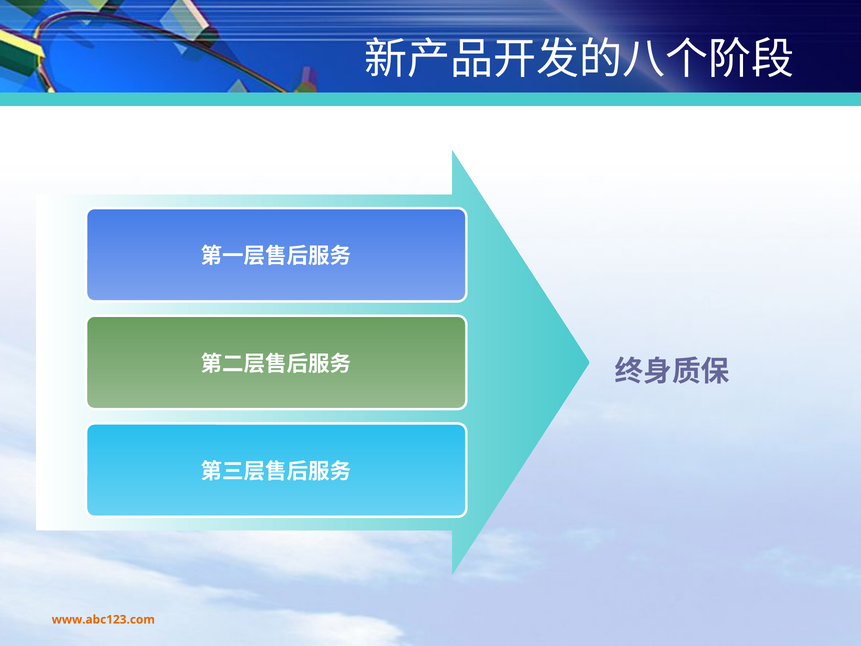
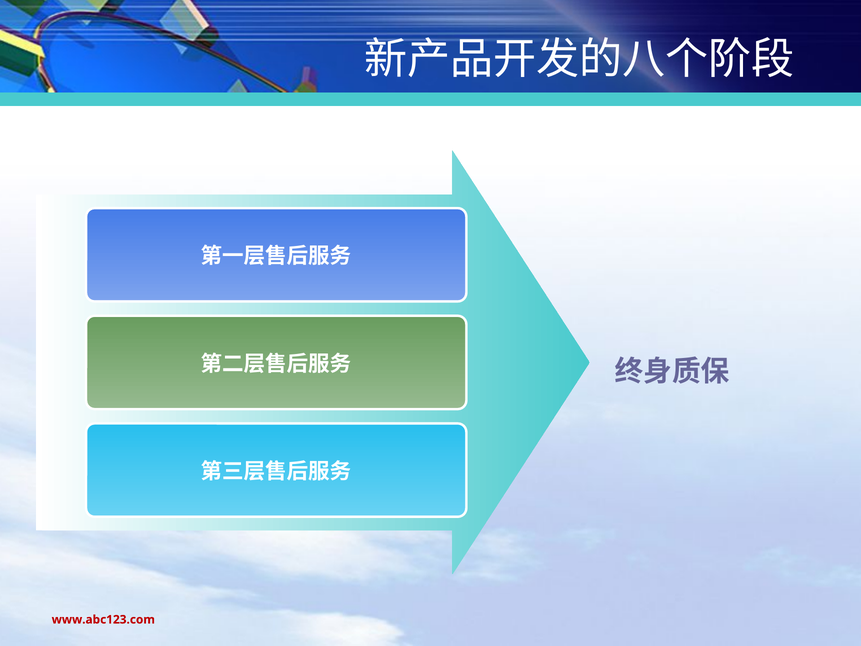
www.abc123.com colour: orange -> red (103, 619)
